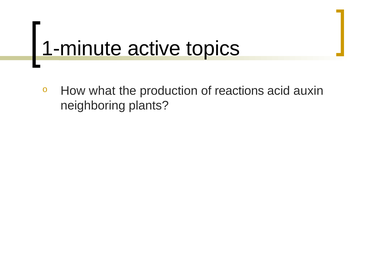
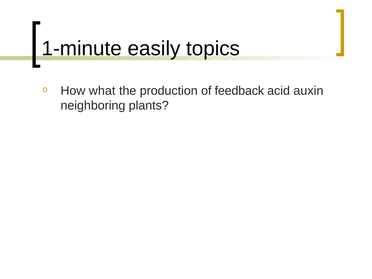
active: active -> easily (154, 49)
reactions: reactions -> feedback (239, 91)
